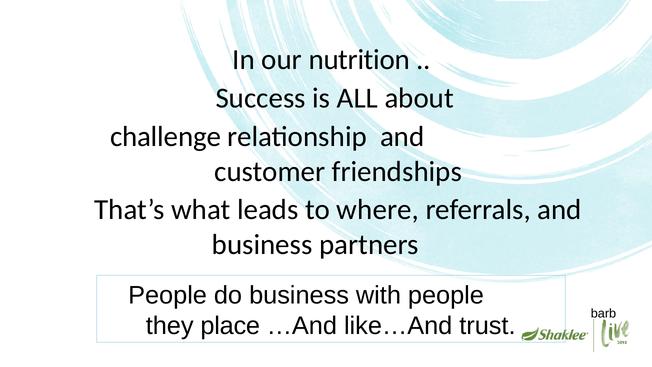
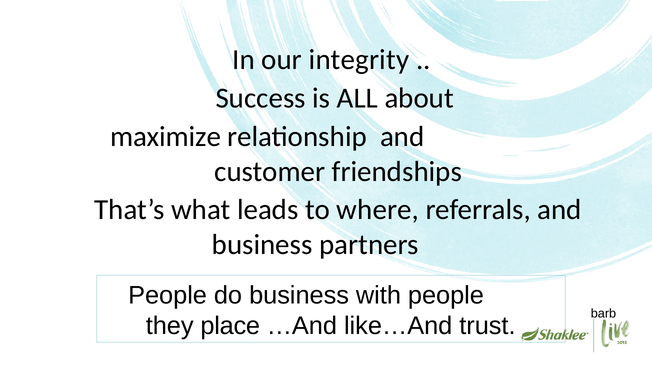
nutrition: nutrition -> integrity (359, 60)
challenge: challenge -> maximize (166, 137)
